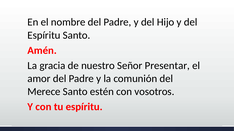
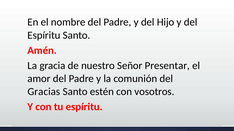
Merece: Merece -> Gracias (44, 92)
